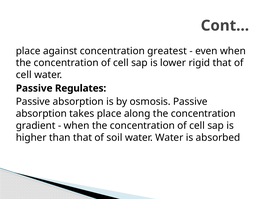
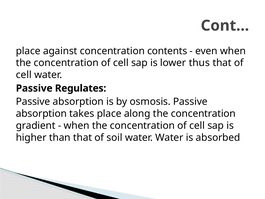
greatest: greatest -> contents (167, 51)
rigid: rigid -> thus (199, 63)
